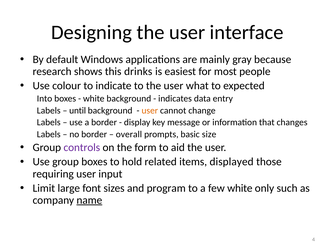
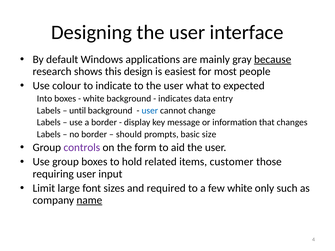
because underline: none -> present (273, 59)
drinks: drinks -> design (138, 71)
user colour: orange -> blue (150, 111)
overall: overall -> should (129, 134)
displayed: displayed -> customer (232, 162)
program: program -> required (166, 188)
